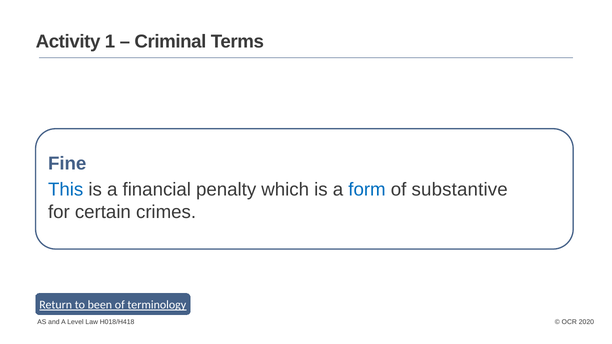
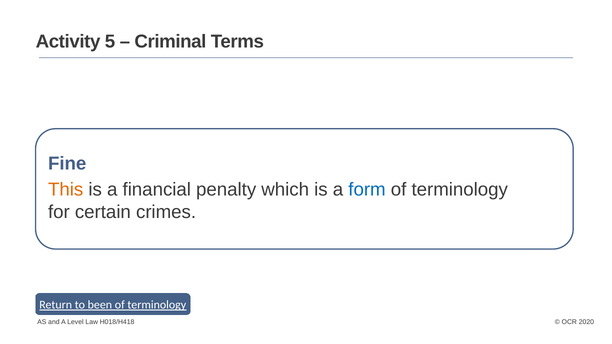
1: 1 -> 5 (110, 42)
This colour: blue -> orange (66, 190)
substantive: substantive -> terminology (460, 190)
